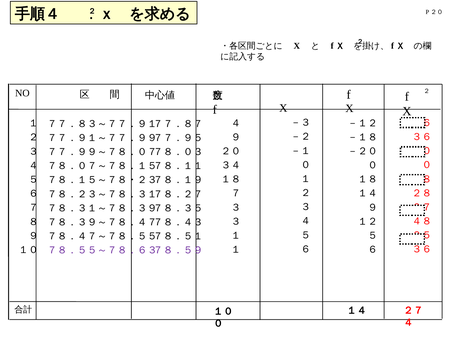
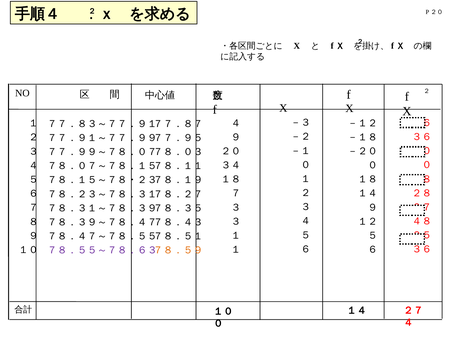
７８．５９ colour: purple -> orange (178, 250)
